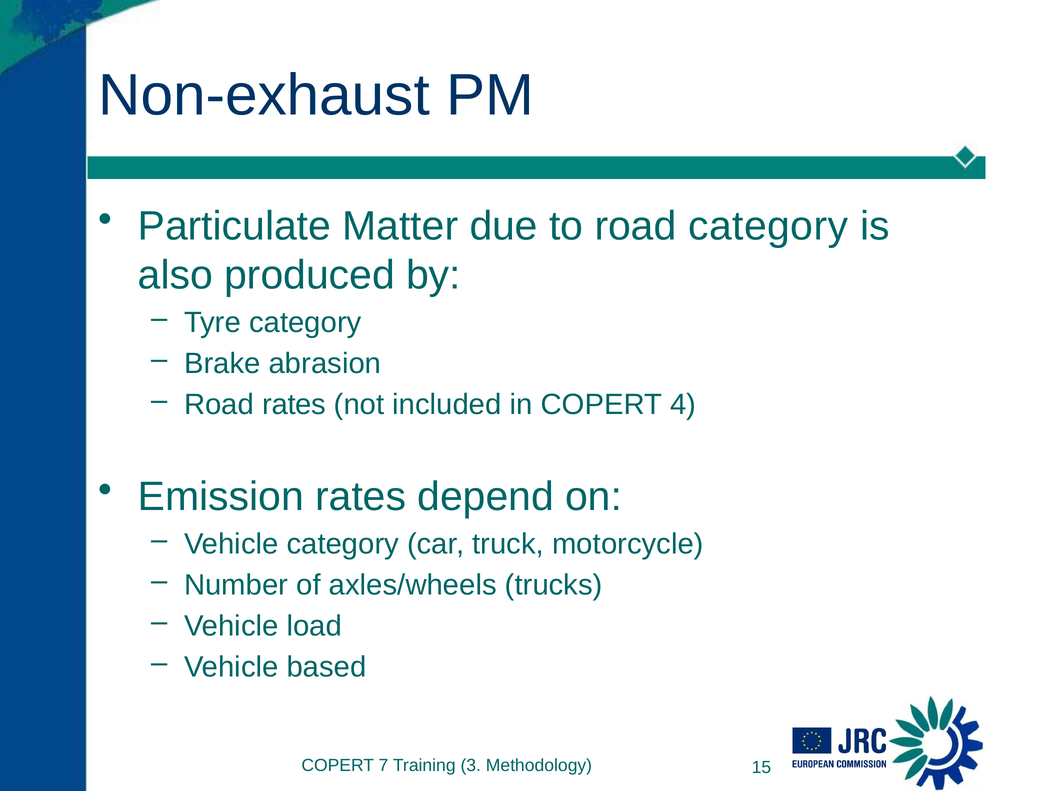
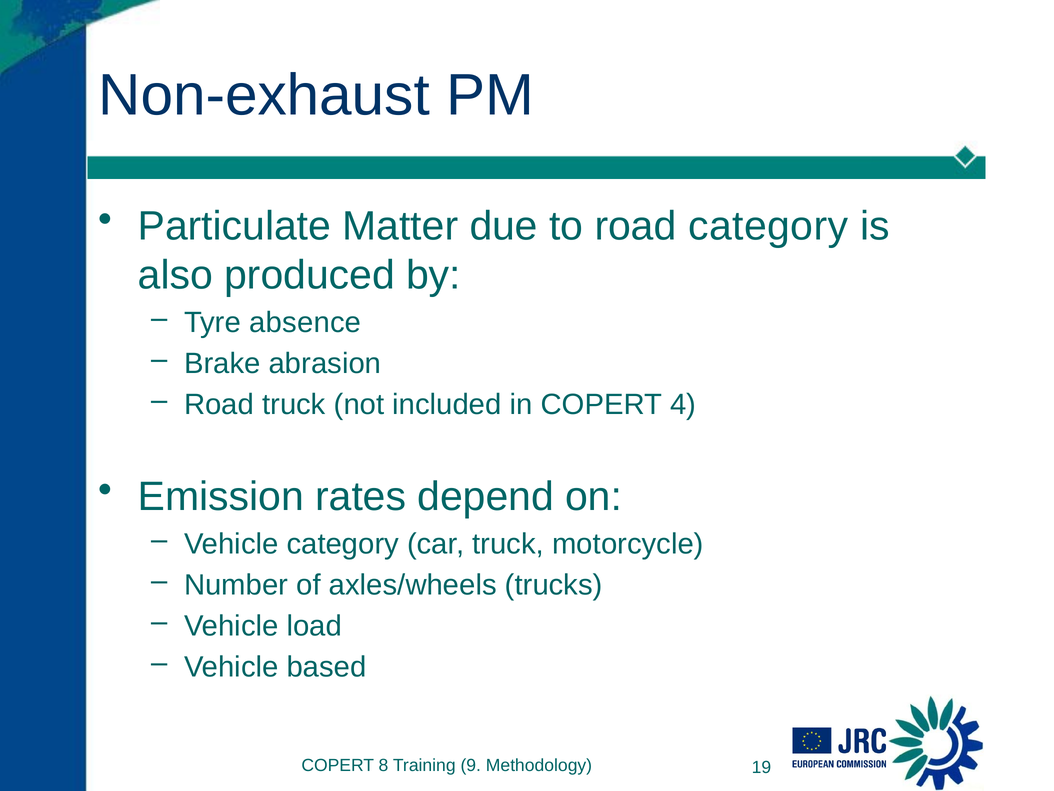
Tyre category: category -> absence (305, 322)
Road rates: rates -> truck (294, 404)
7: 7 -> 8 (383, 765)
3: 3 -> 9 (471, 765)
15: 15 -> 19 (761, 767)
